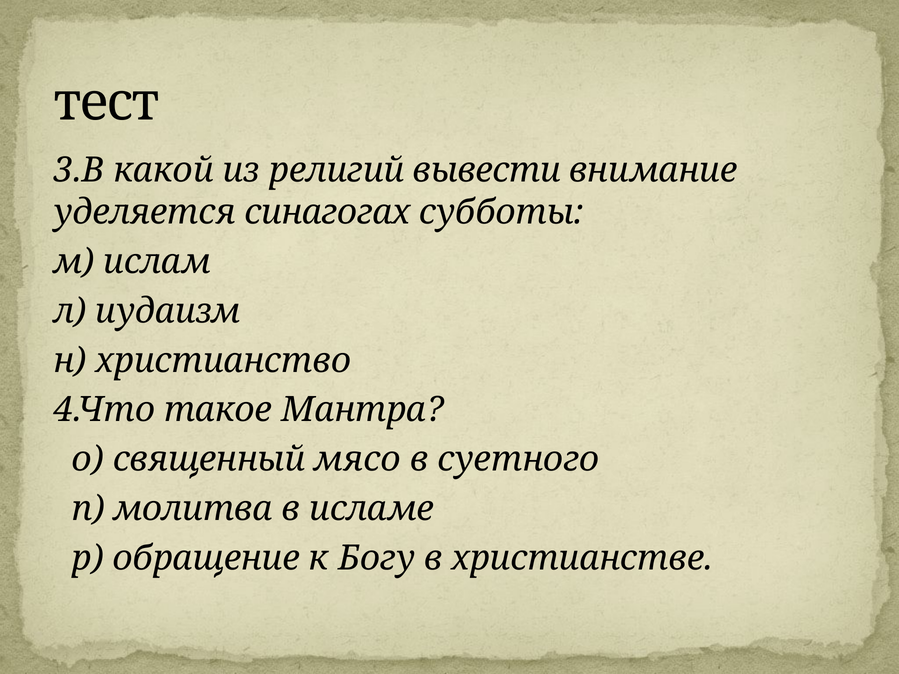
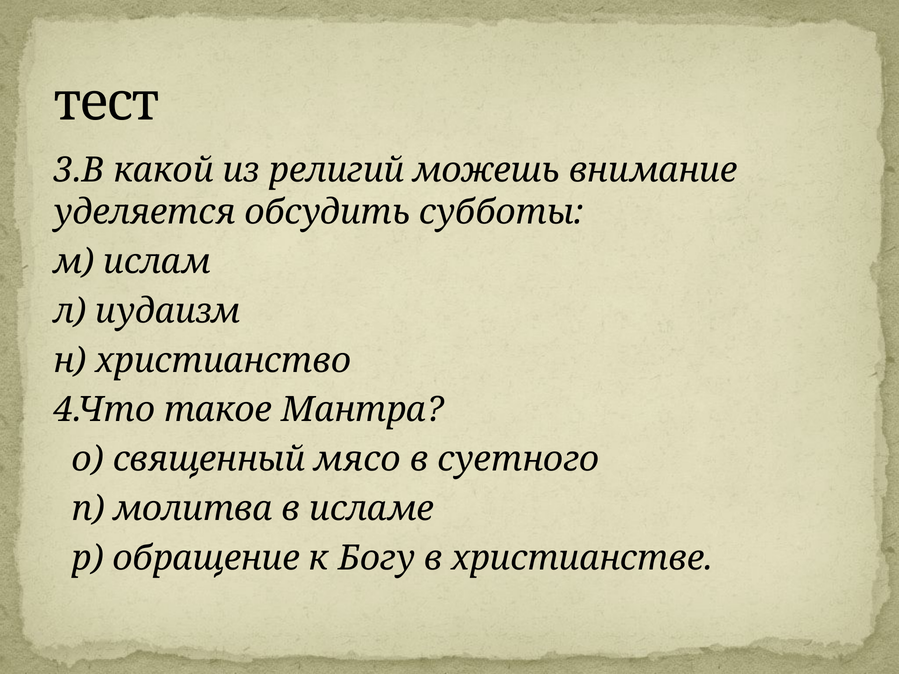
вывести: вывести -> можешь (487, 170)
синагогах: синагогах -> обсудить (328, 212)
